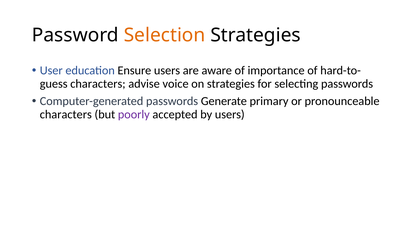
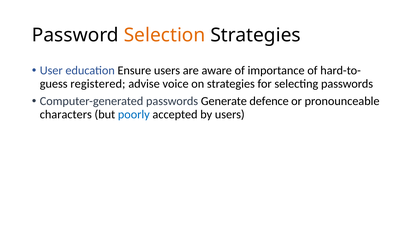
characters: characters -> registered (98, 84)
primary: primary -> defence (269, 102)
poorly colour: purple -> blue (134, 115)
